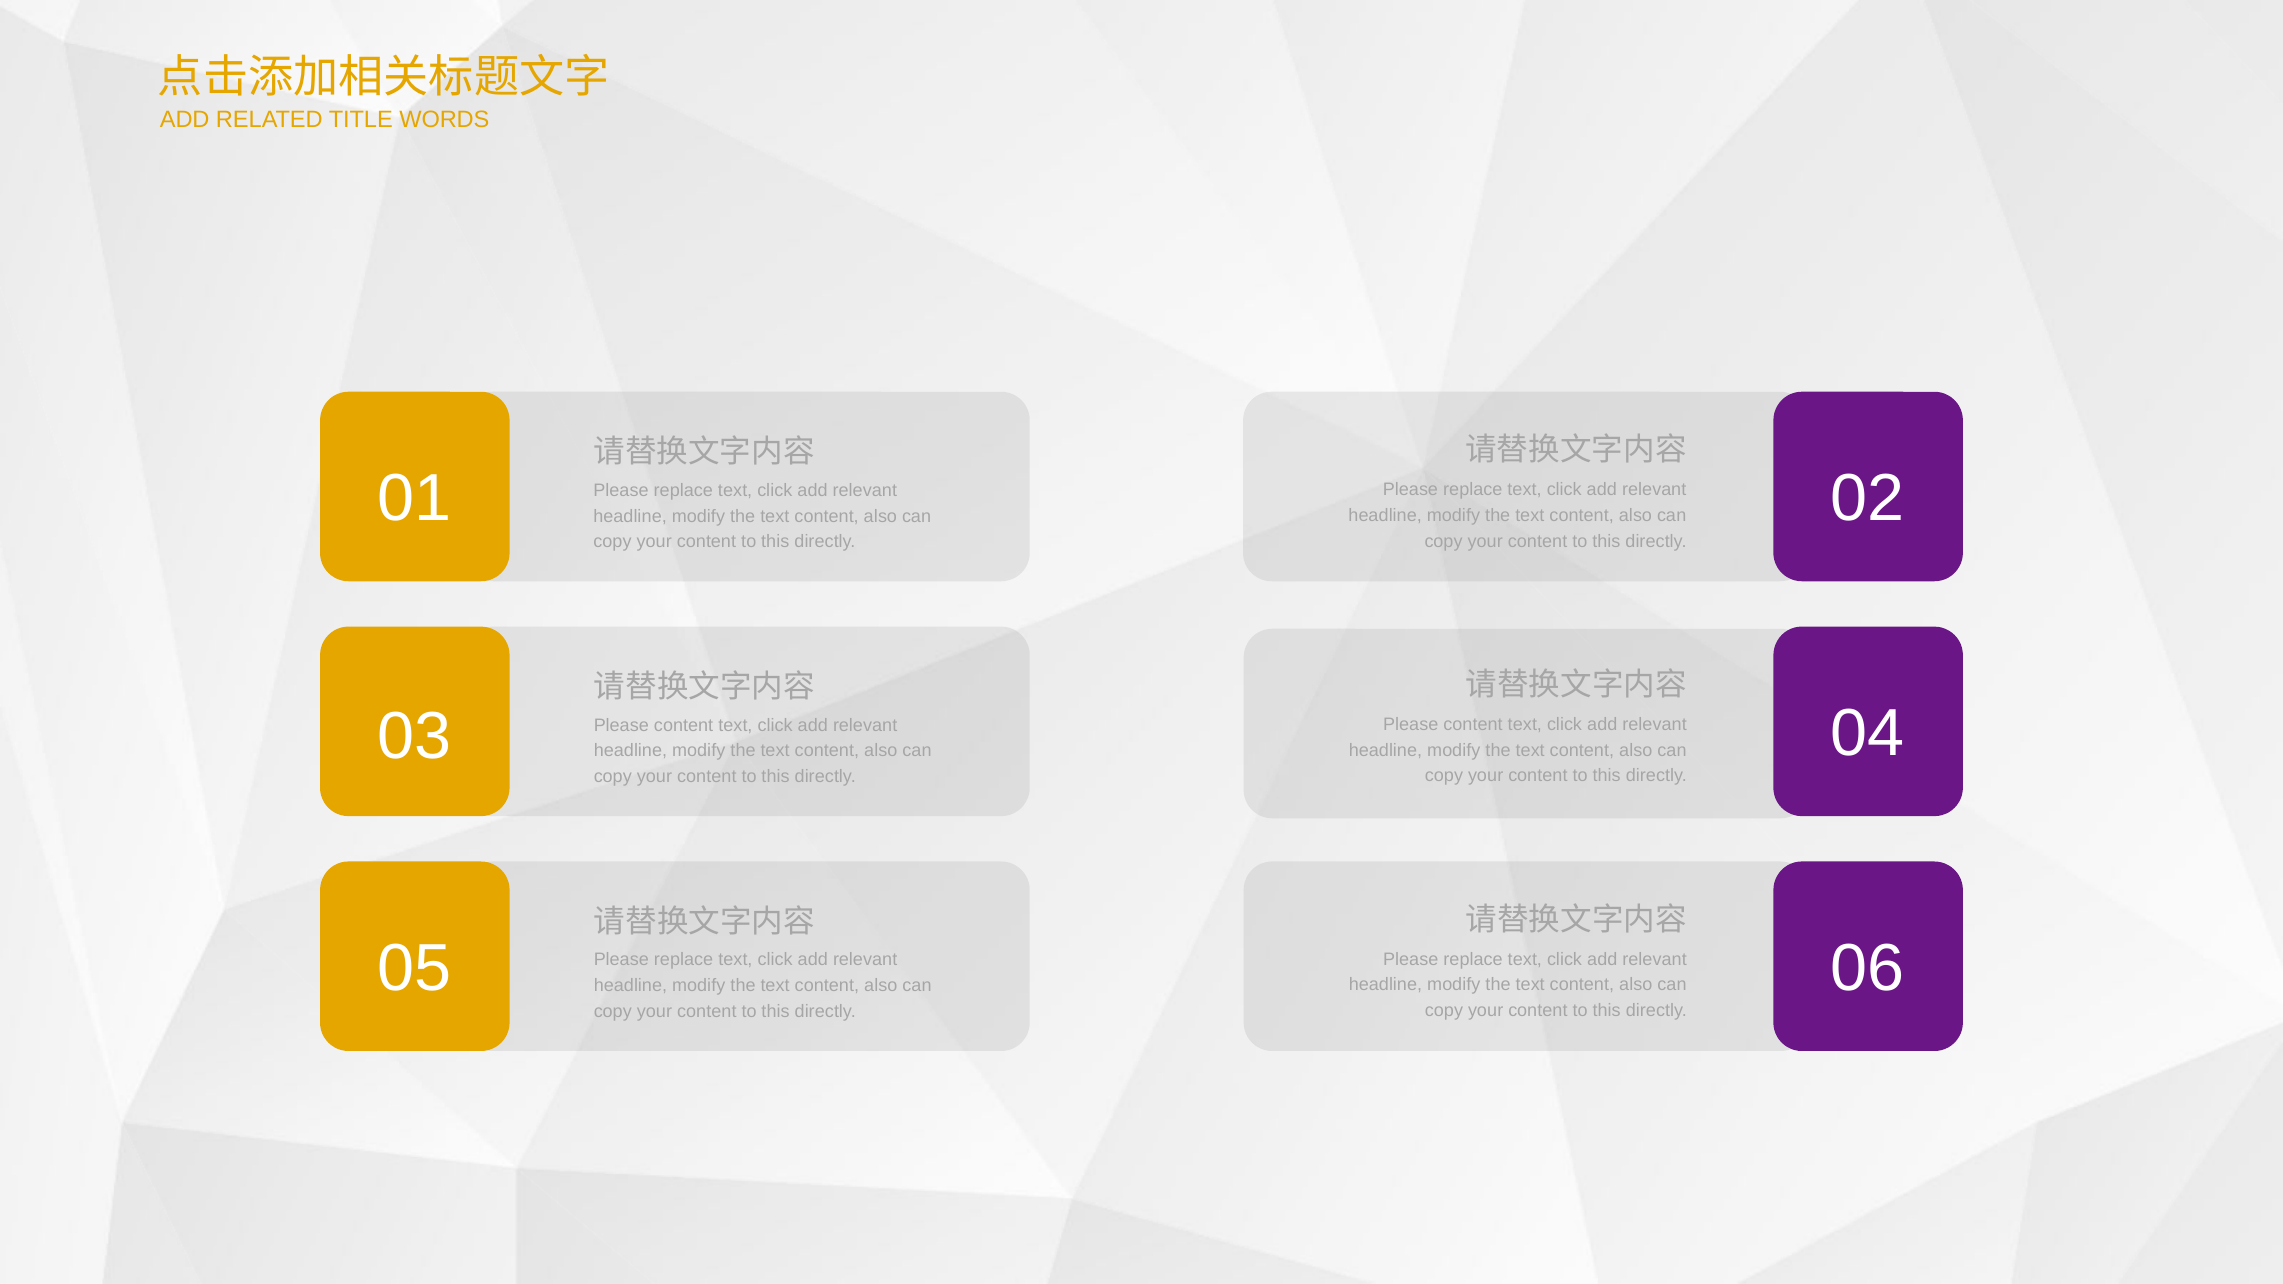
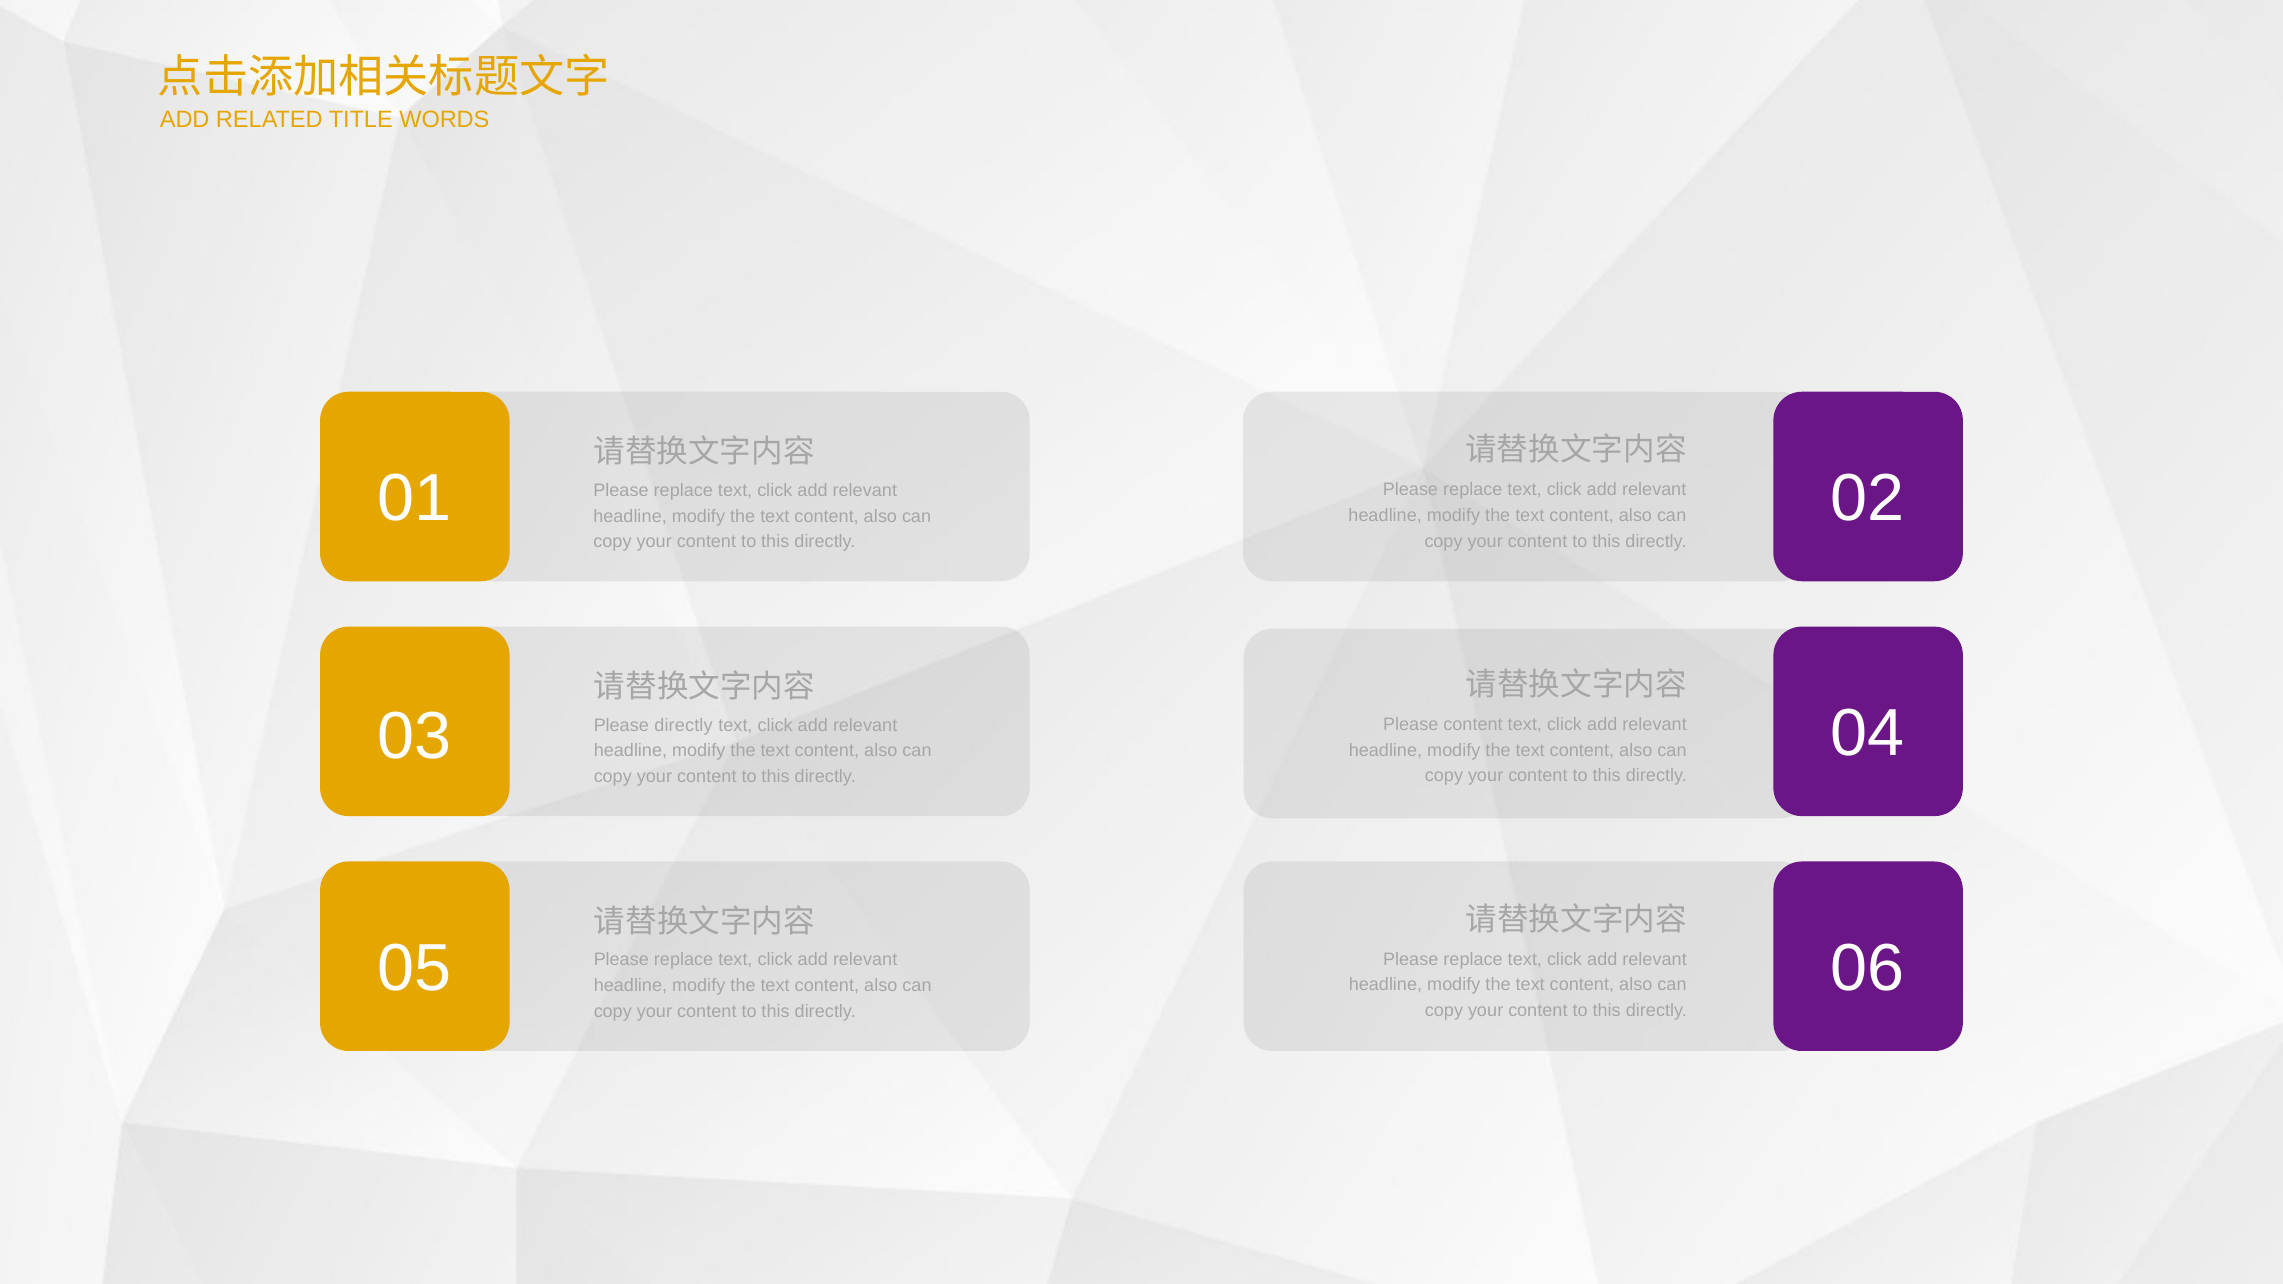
content: content -> directly (684, 725)
